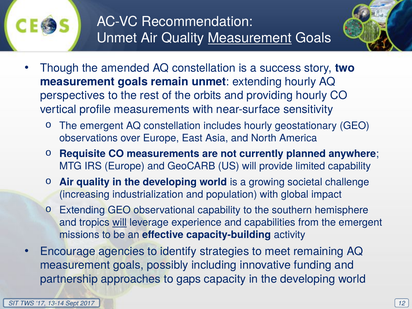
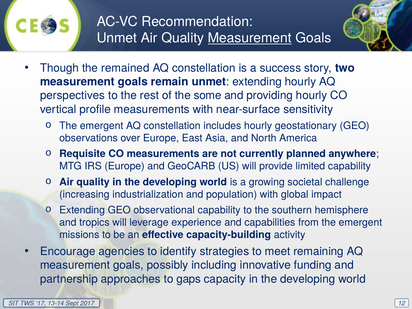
amended: amended -> remained (125, 68)
orbits: orbits -> some (208, 96)
will underline: present -> none (120, 223)
